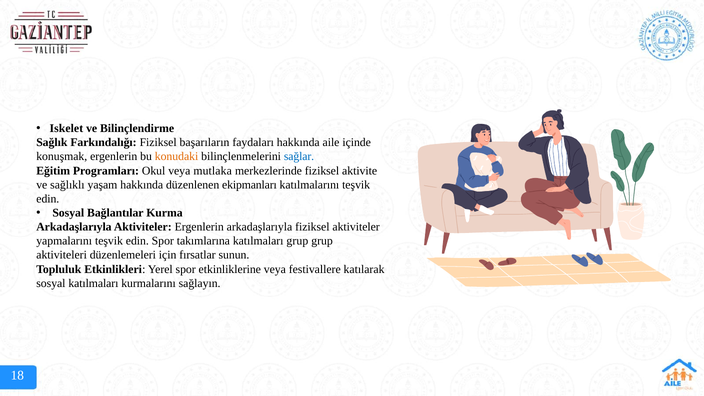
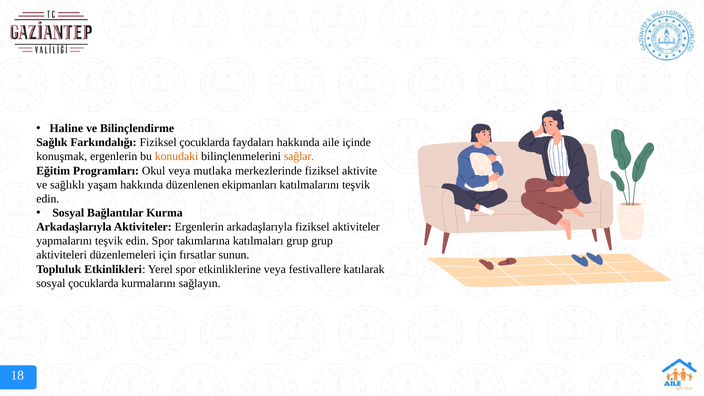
Iskelet: Iskelet -> Haline (66, 128)
Fiziksel başarıların: başarıların -> çocuklarda (205, 143)
sağlar colour: blue -> orange (299, 157)
sosyal katılmaları: katılmaları -> çocuklarda (93, 283)
